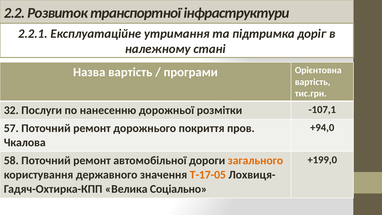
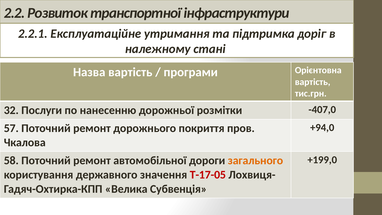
-107,1: -107,1 -> -407,0 (322, 110)
Т-17-05 colour: orange -> red (208, 175)
Соціально: Соціально -> Субвенція (179, 189)
